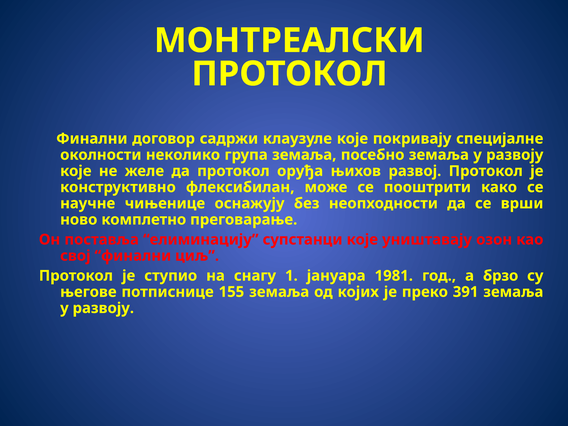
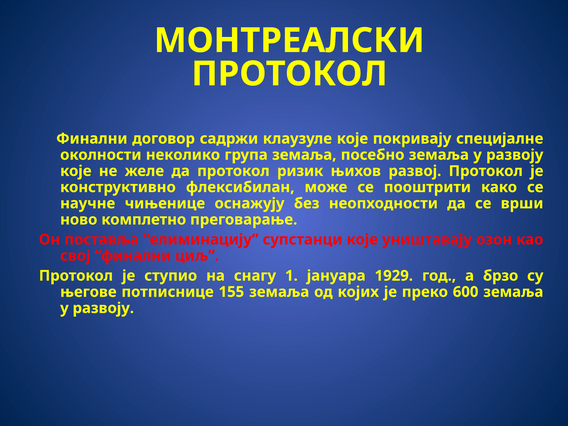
оруђа: оруђа -> ризик (300, 171)
1981: 1981 -> 1929 (394, 276)
391: 391 -> 600 (466, 292)
